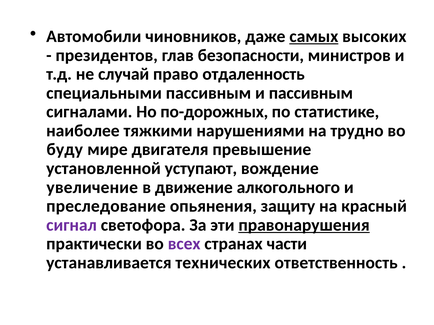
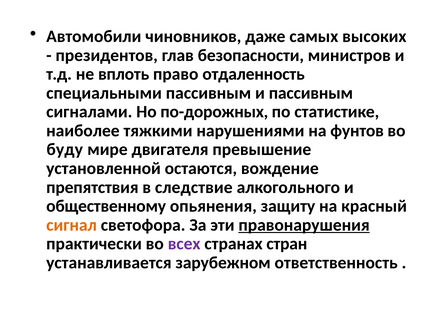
самых underline: present -> none (314, 37)
случай: случай -> вплоть (124, 74)
трудно: трудно -> фунтов (357, 131)
уступают: уступают -> остаются (201, 169)
увеличение: увеличение -> препятствия (92, 188)
движение: движение -> следствие (194, 188)
преследование: преследование -> общественному (106, 206)
сигнал colour: purple -> orange (72, 225)
части: части -> стран (287, 244)
технических: технических -> зарубежном (223, 263)
